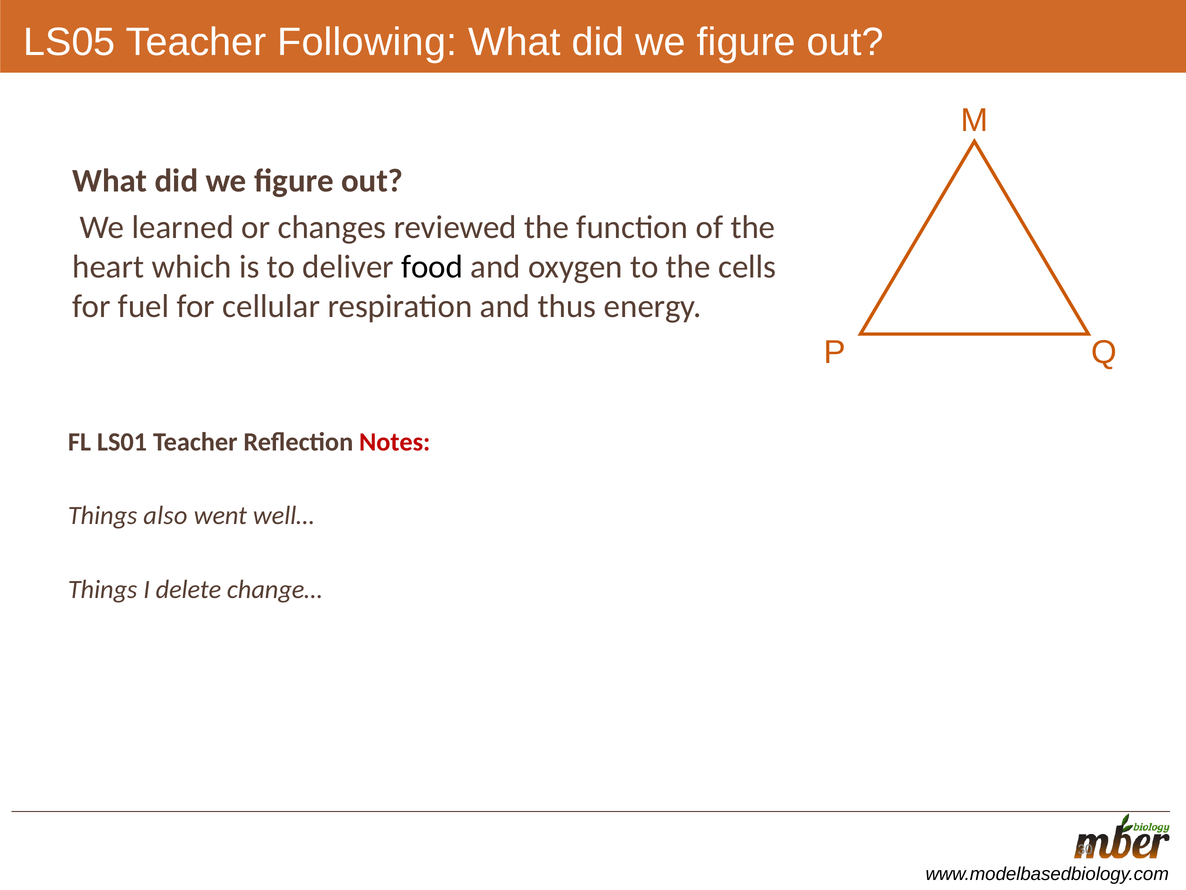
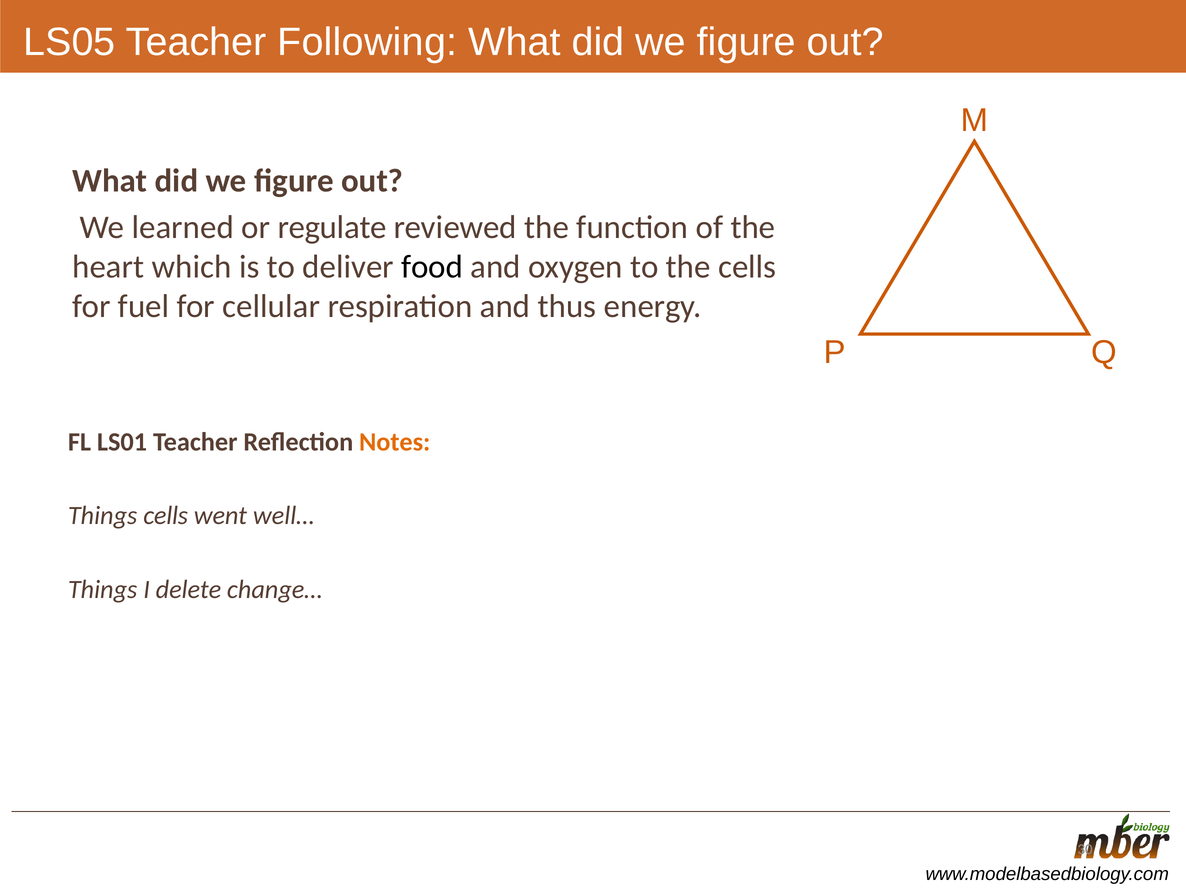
changes: changes -> regulate (332, 227)
Notes colour: red -> orange (395, 442)
Things also: also -> cells (166, 515)
